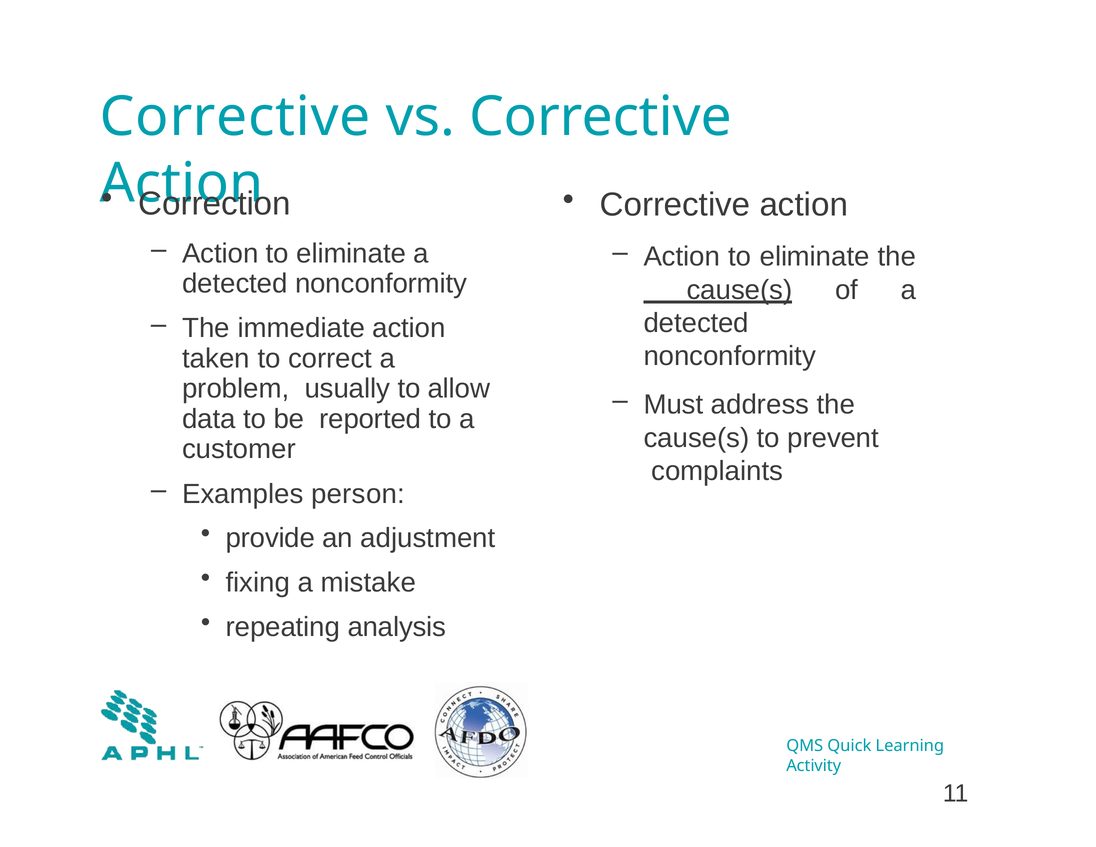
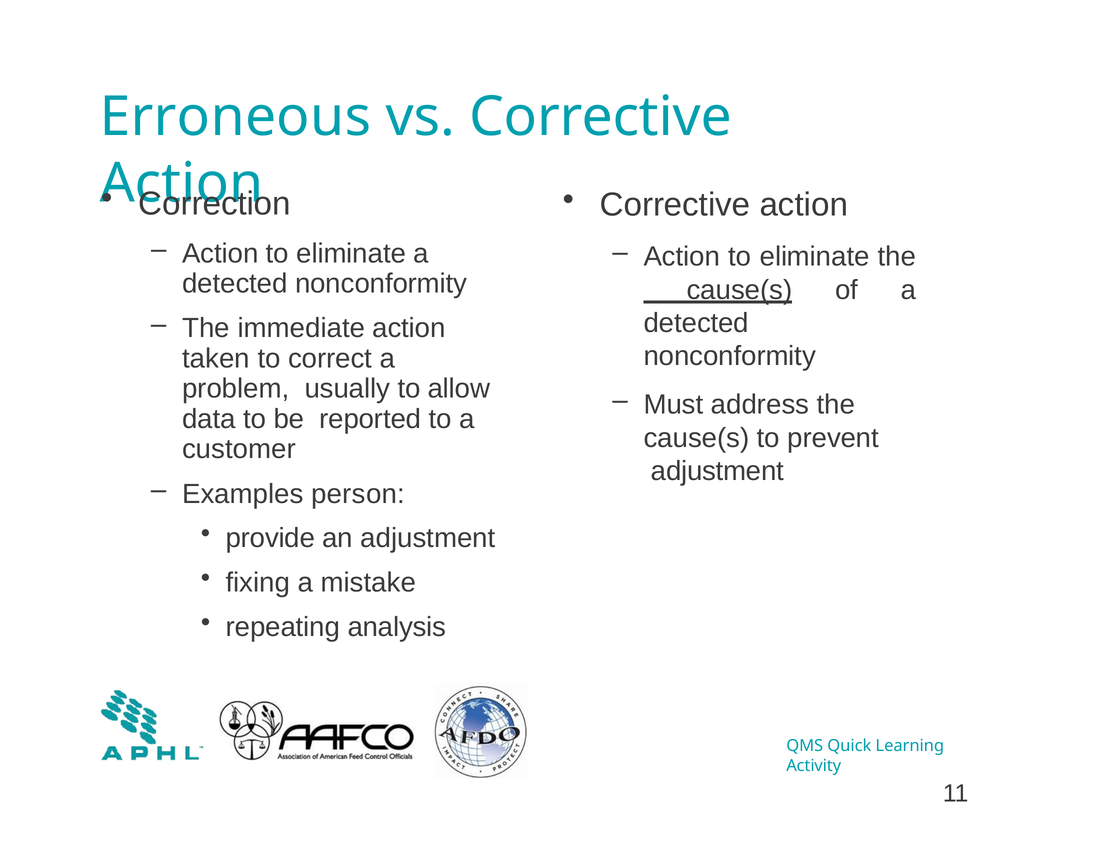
Corrective: Corrective -> Erroneous (235, 117)
complaints: complaints -> adjustment (717, 471)
